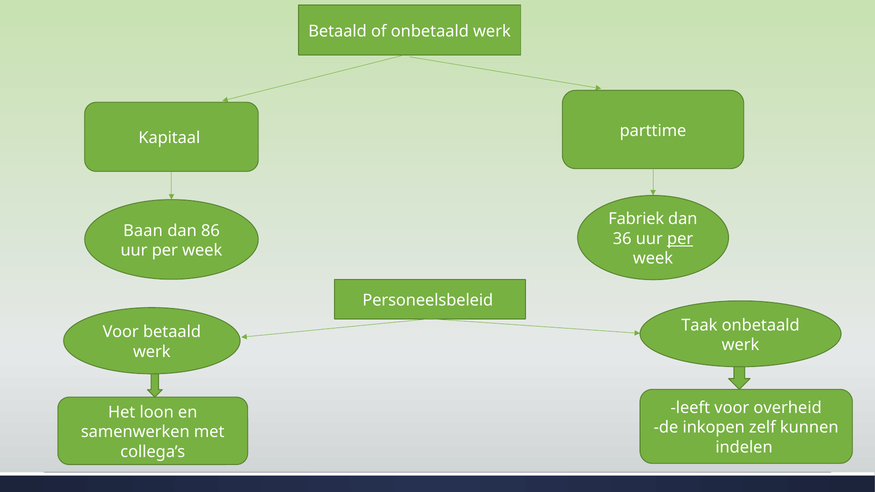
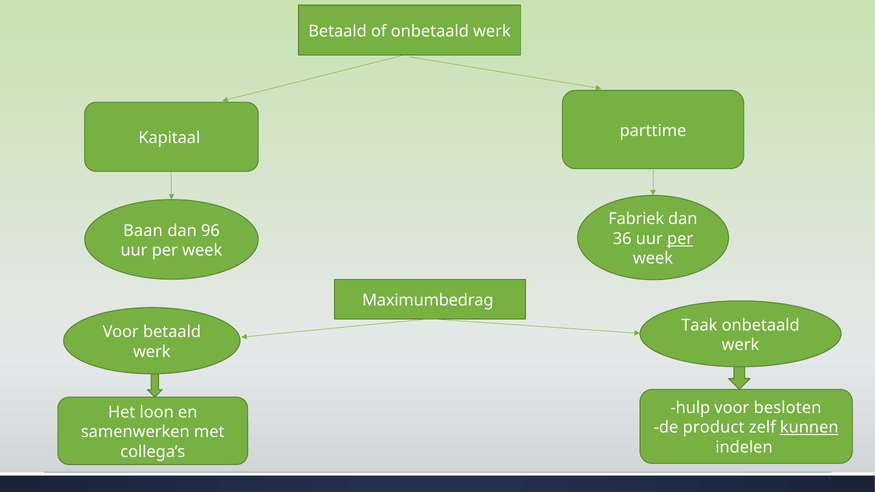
86: 86 -> 96 (210, 231)
Personeelsbeleid: Personeelsbeleid -> Maximumbedrag (428, 300)
leeft: leeft -> hulp (690, 408)
overheid: overheid -> besloten (788, 408)
inkopen: inkopen -> product (714, 428)
kunnen underline: none -> present (809, 428)
